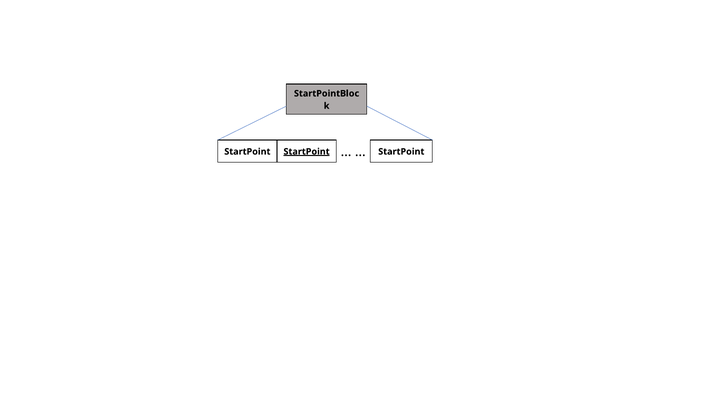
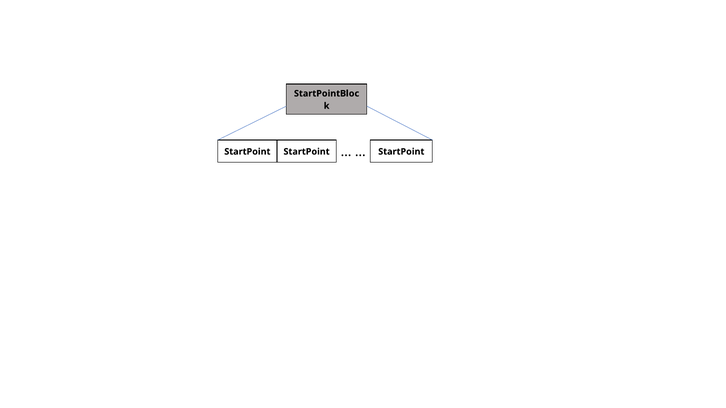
StartPoint underline: present -> none (307, 152)
